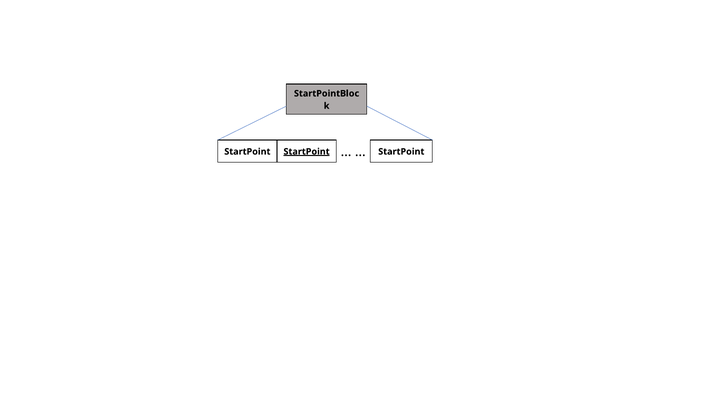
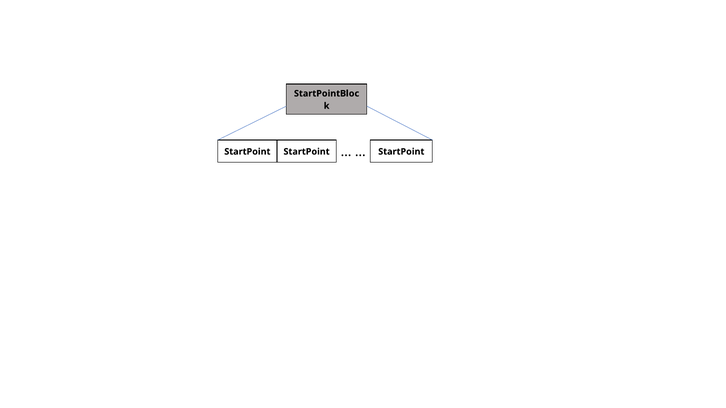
StartPoint underline: present -> none (307, 152)
